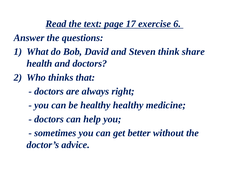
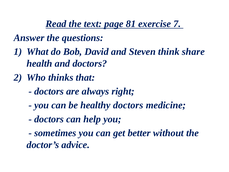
17: 17 -> 81 (131, 24)
6: 6 -> 7 (177, 24)
healthy healthy: healthy -> doctors (128, 105)
